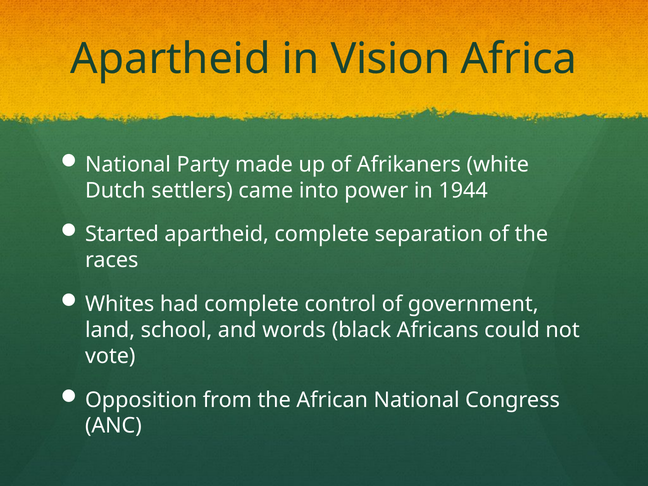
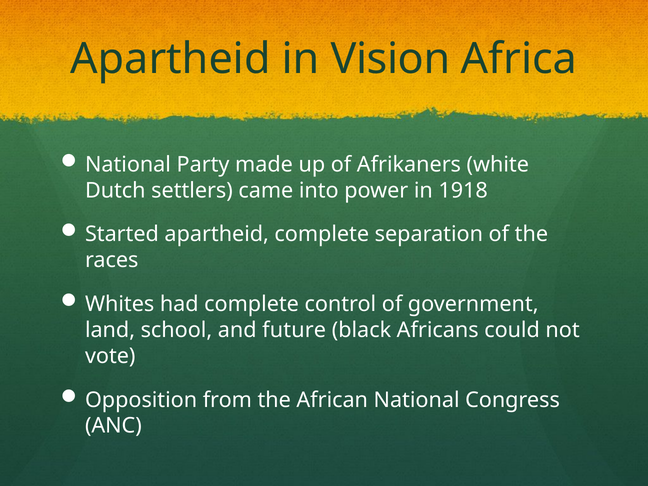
1944: 1944 -> 1918 (463, 190)
words: words -> future (294, 330)
